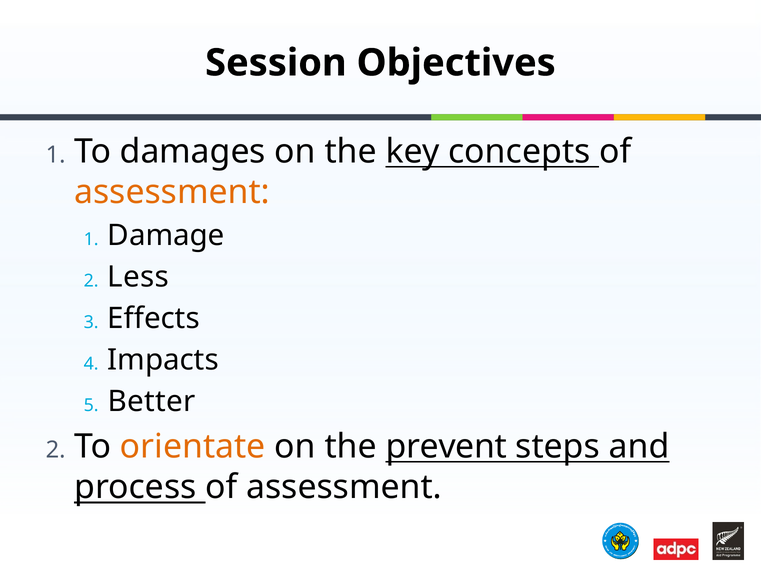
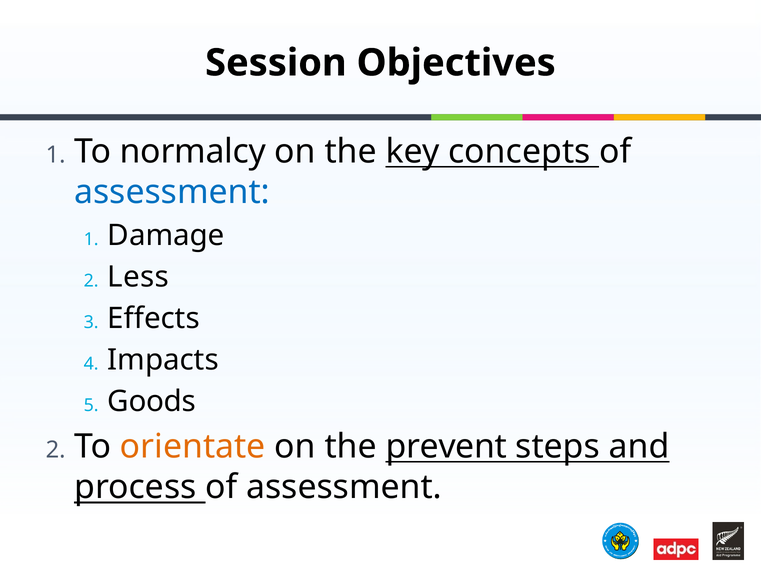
damages: damages -> normalcy (193, 151)
assessment colour: orange -> blue (172, 192)
Better: Better -> Goods (152, 401)
